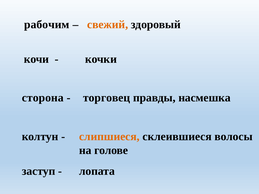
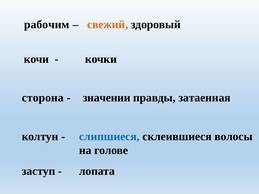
торговец: торговец -> значении (107, 98)
насмешка: насмешка -> затаенная (205, 98)
слипшиеся colour: orange -> blue (109, 137)
